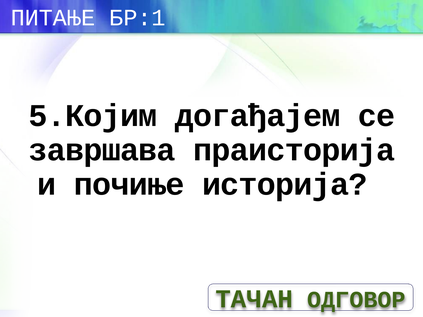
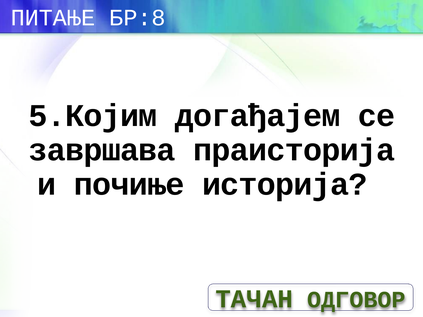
БР:1: БР:1 -> БР:8 (138, 18)
